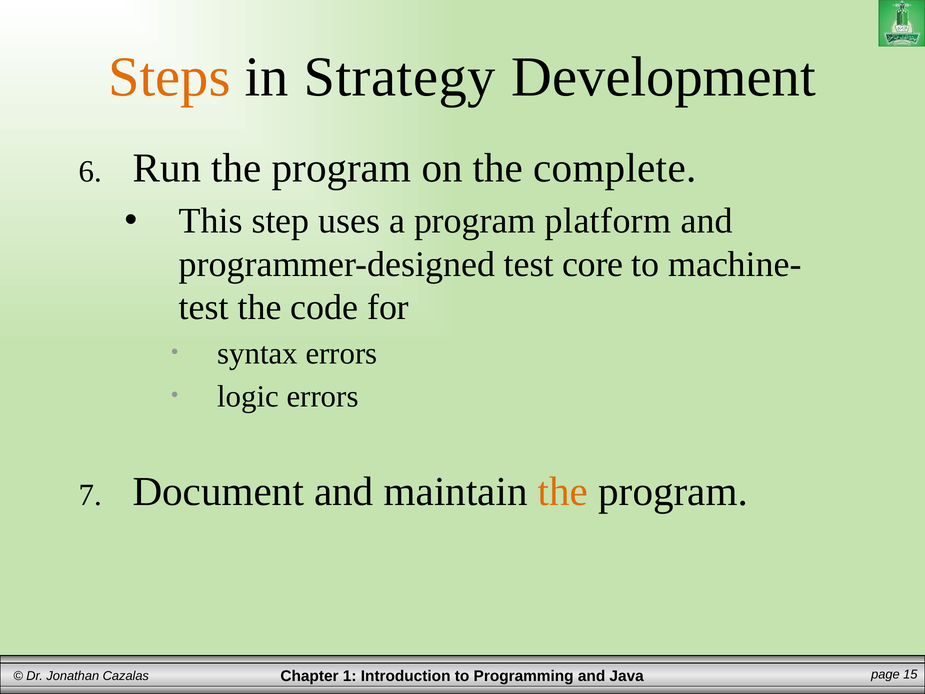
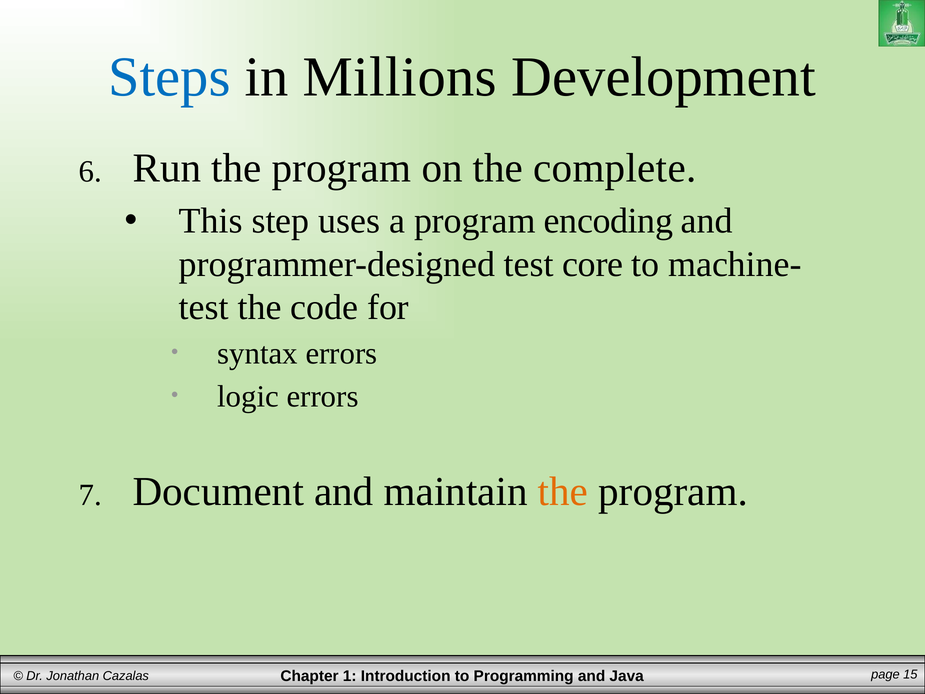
Steps colour: orange -> blue (169, 77)
Strategy: Strategy -> Millions (400, 77)
platform: platform -> encoding (608, 221)
